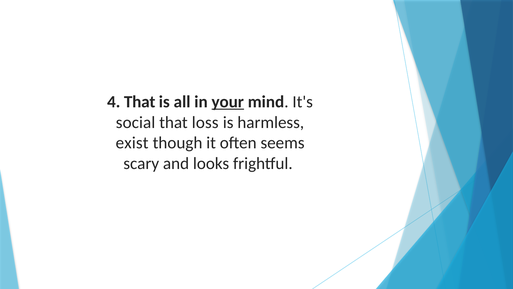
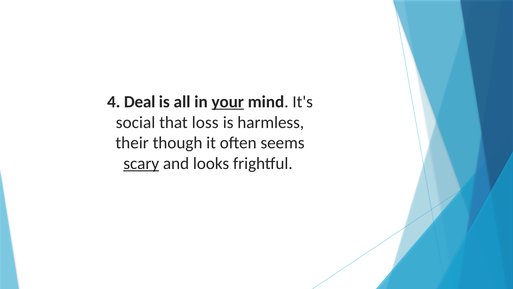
4 That: That -> Deal (140, 102)
exist: exist -> their (132, 143)
scary underline: none -> present (141, 163)
